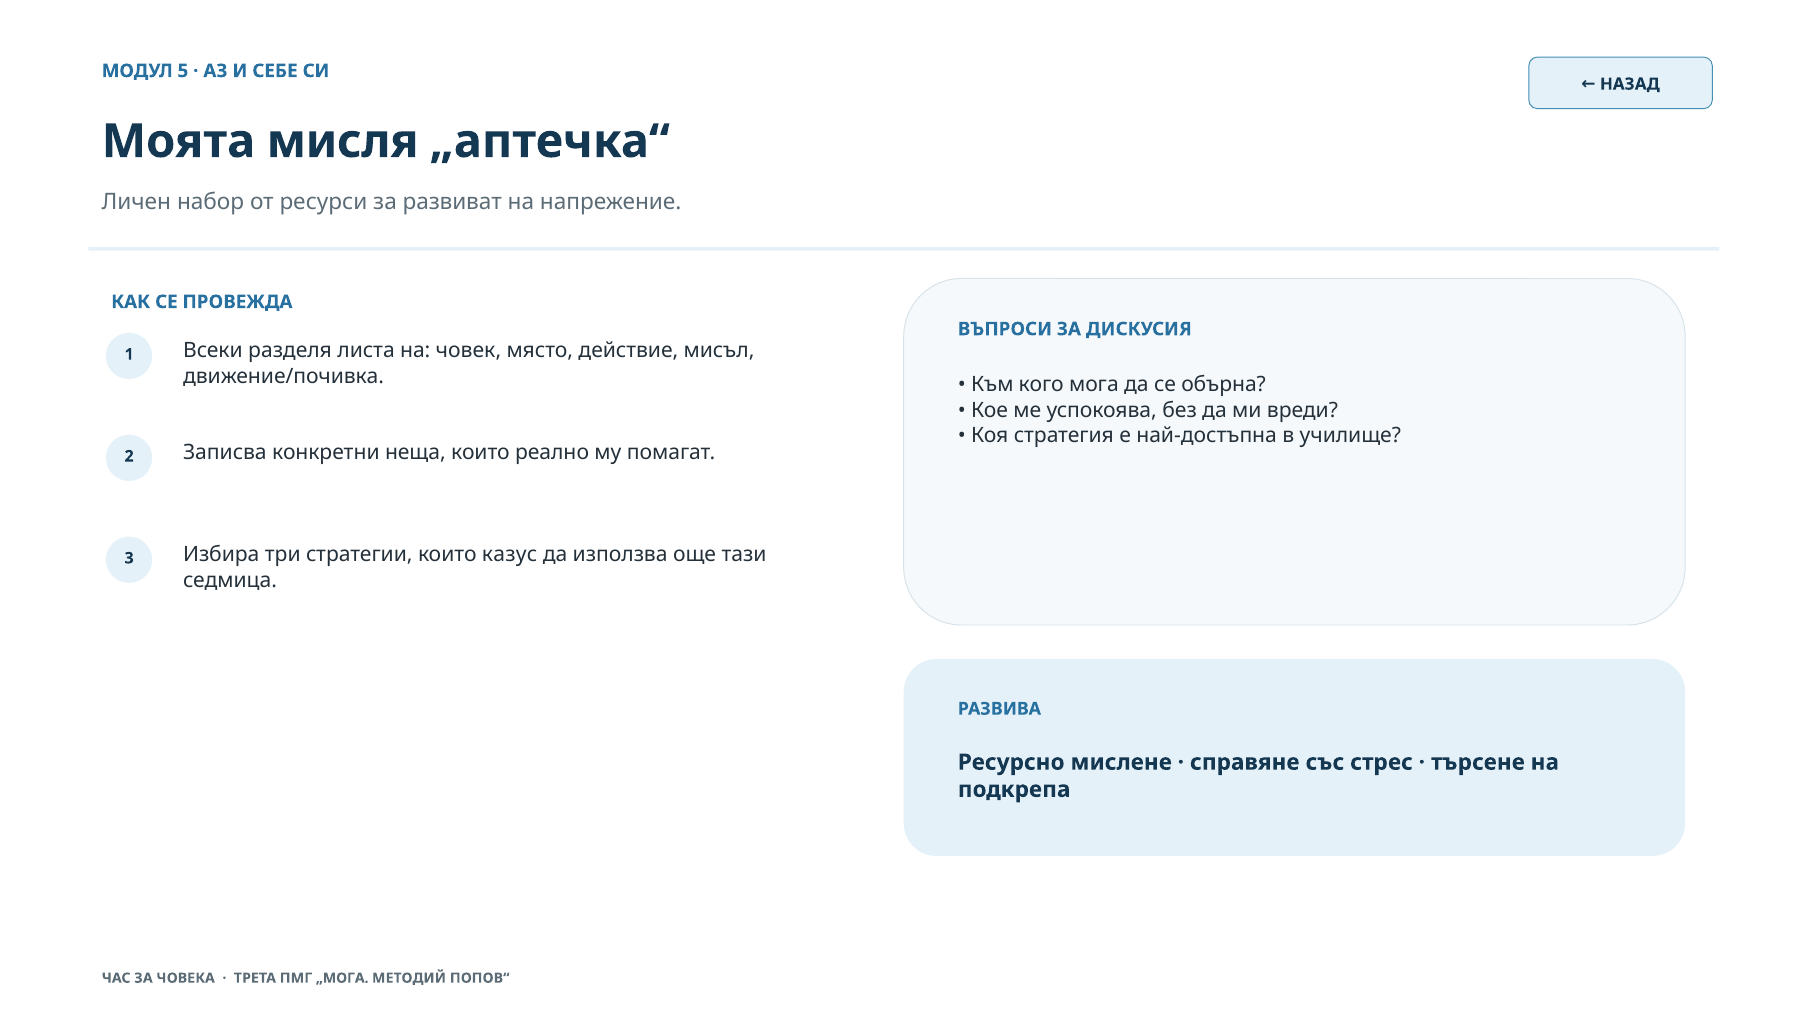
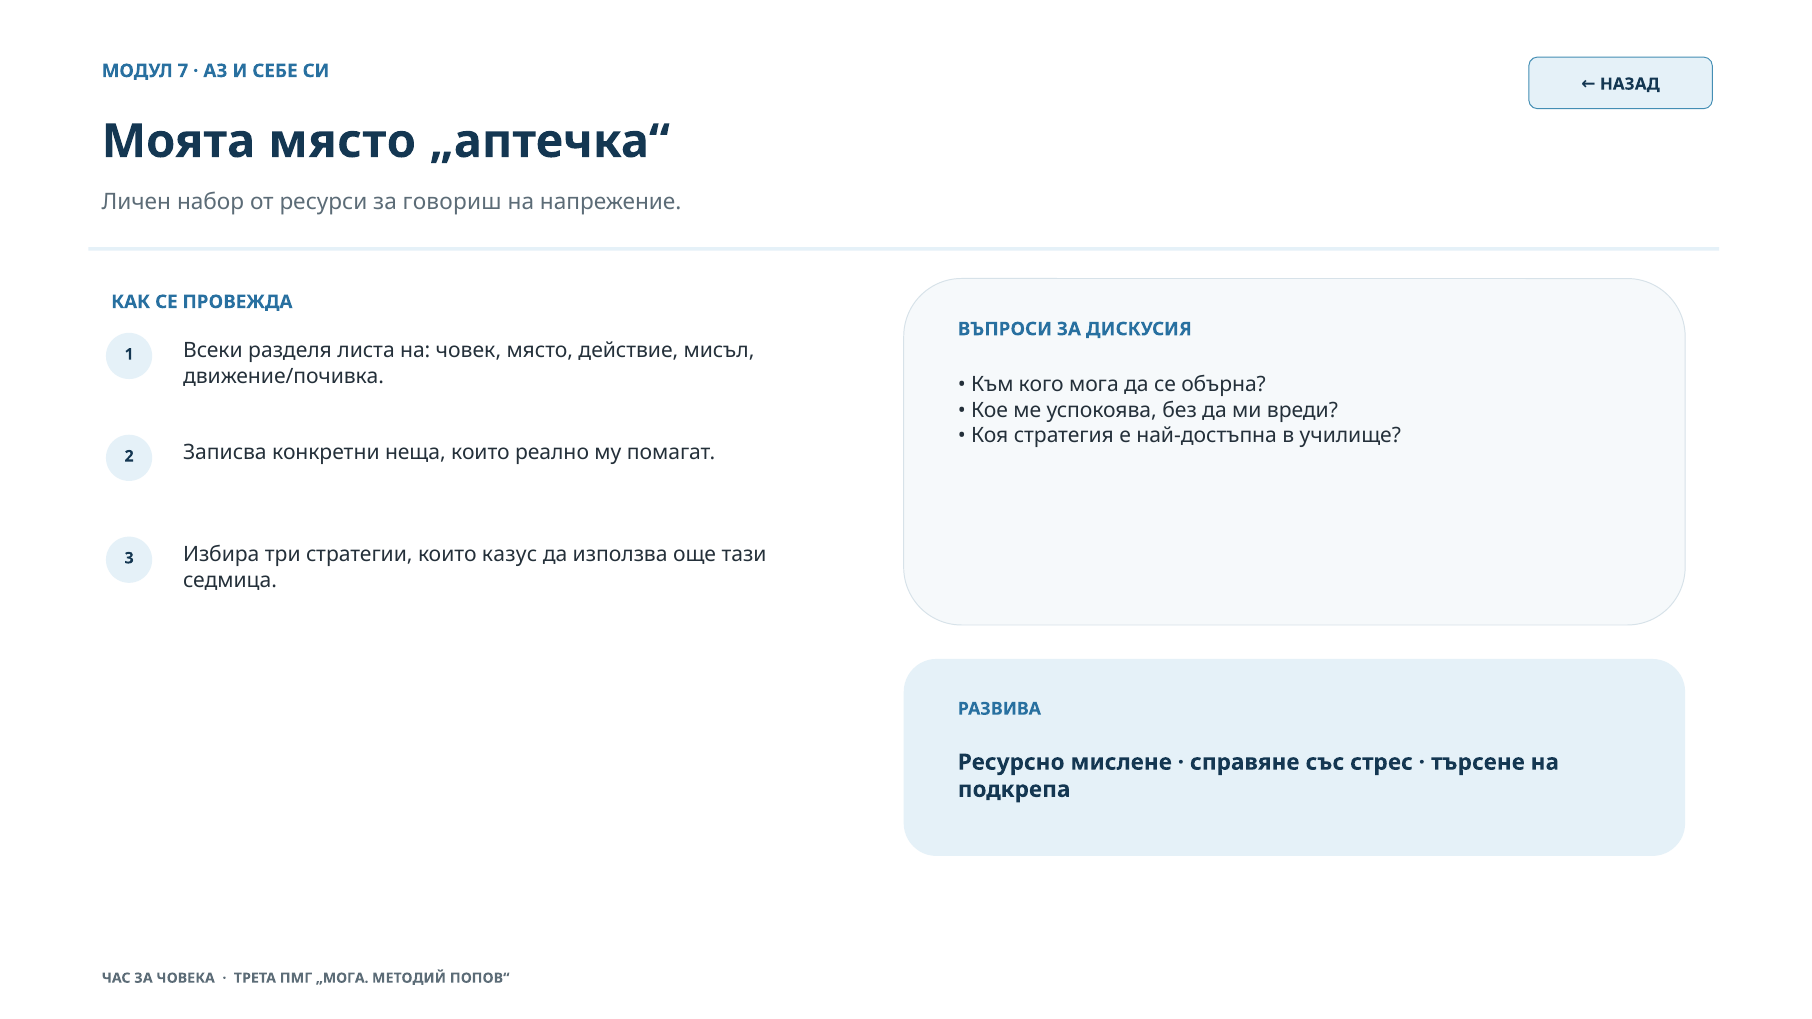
5: 5 -> 7 (183, 71)
Моята мисля: мисля -> място (342, 142)
развиват: развиват -> говориш (452, 203)
